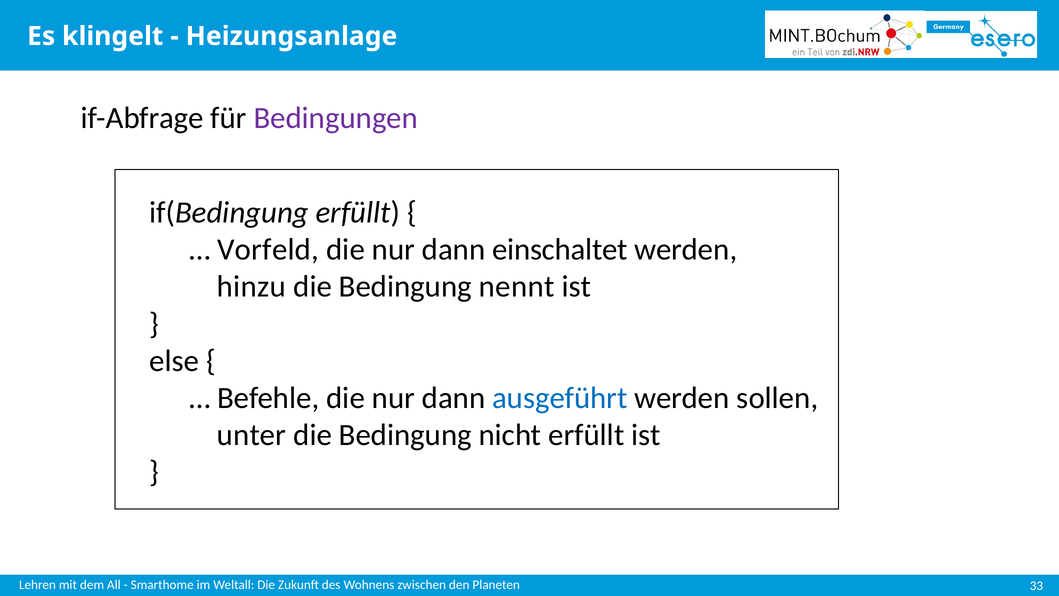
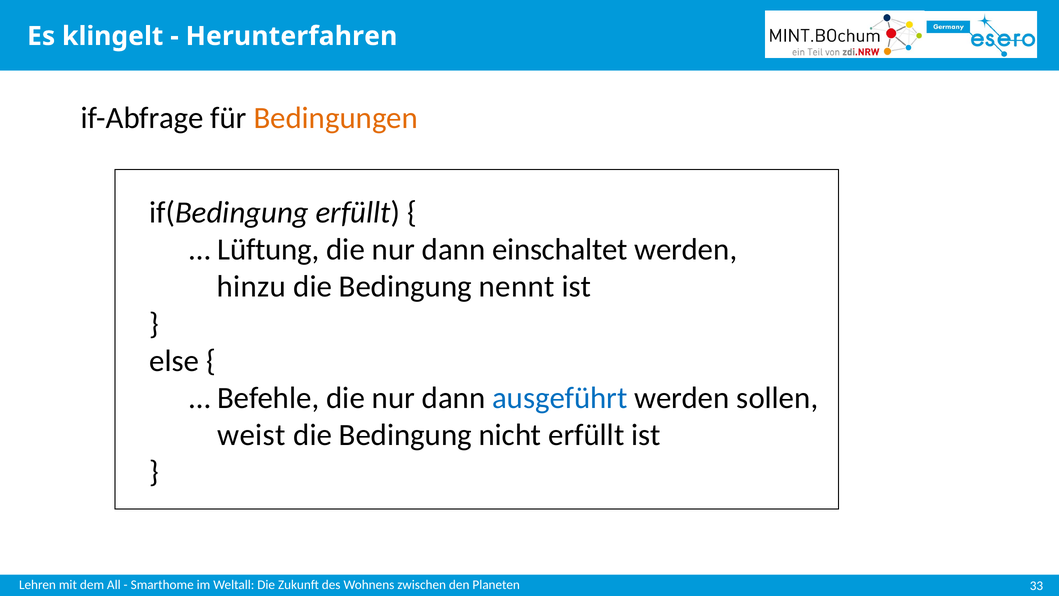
Heizungsanlage: Heizungsanlage -> Herunterfahren (291, 36)
Bedingungen colour: purple -> orange (336, 118)
Vorfeld: Vorfeld -> Lüftung (268, 250)
unter: unter -> weist (251, 435)
